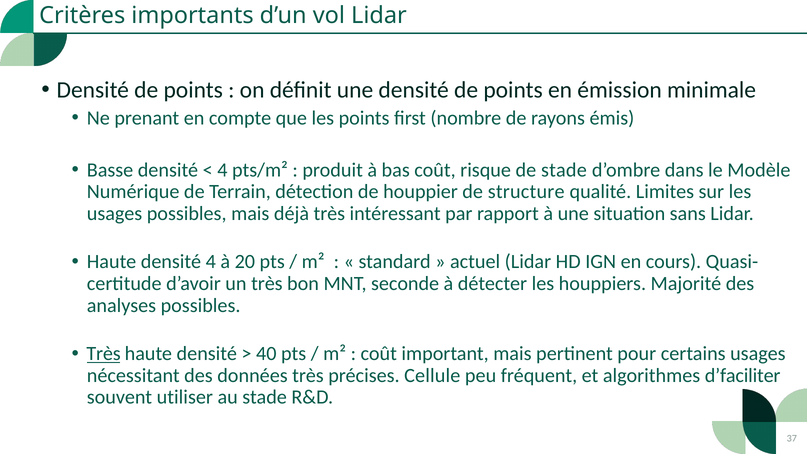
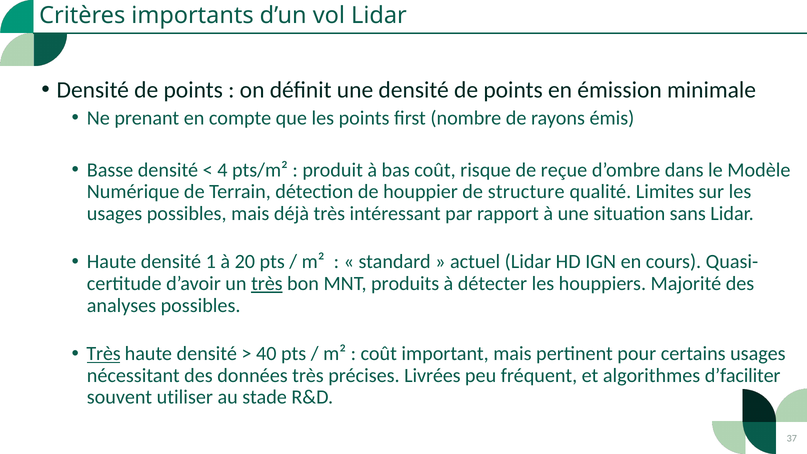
de stade: stade -> reçue (564, 170)
densité 4: 4 -> 1 (211, 262)
très underline: none -> present (267, 284)
seconde: seconde -> produits (405, 284)
Cellule: Cellule -> Livrées (432, 375)
